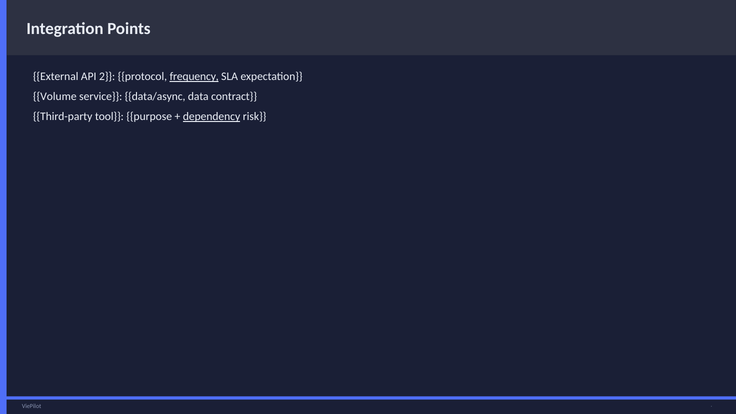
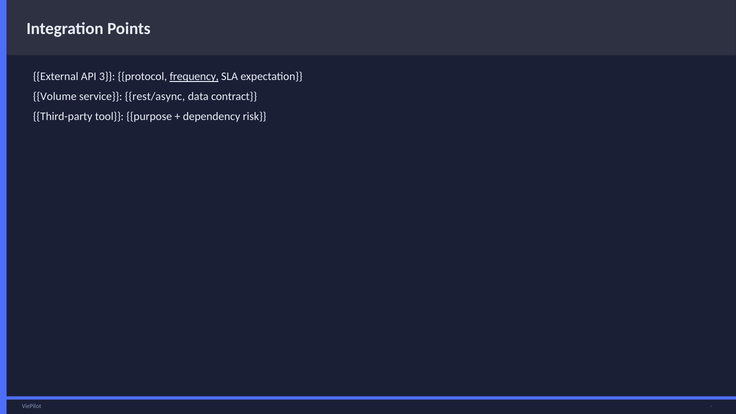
2: 2 -> 3 (107, 77)
data/async: data/async -> rest/async (155, 97)
dependency underline: present -> none (212, 116)
